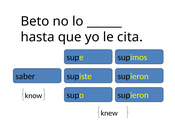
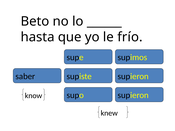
cita: cita -> frío (130, 37)
